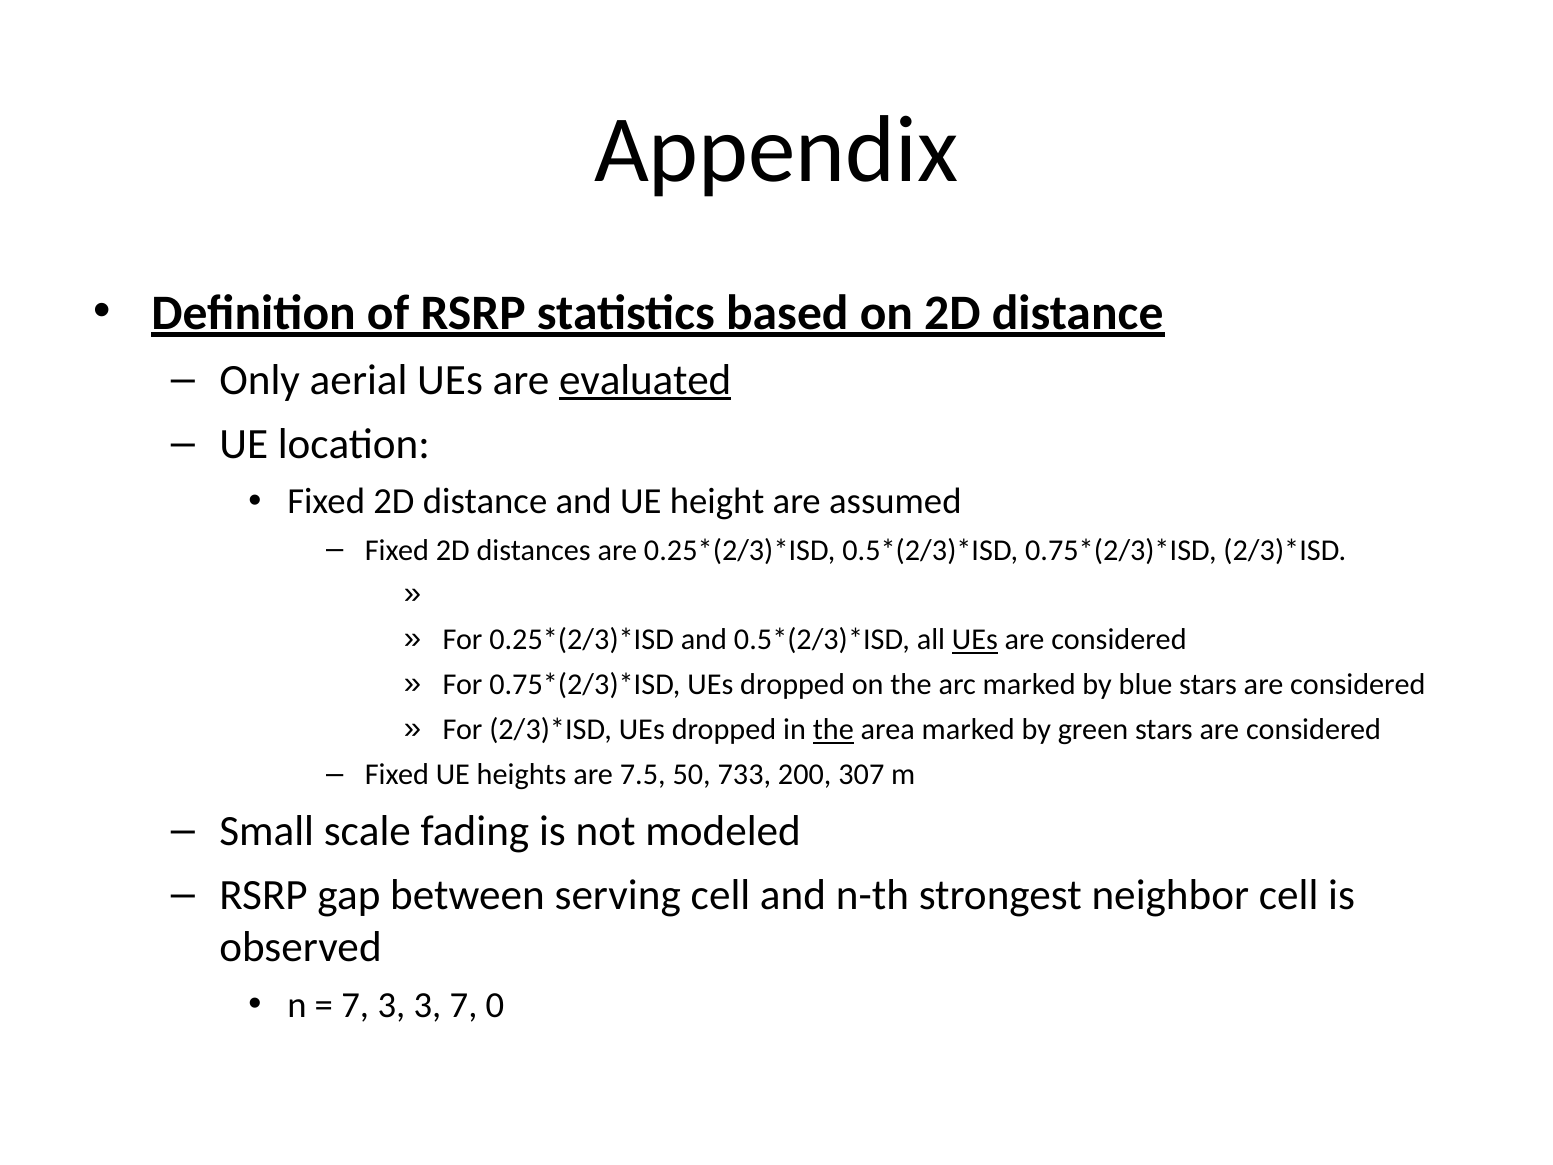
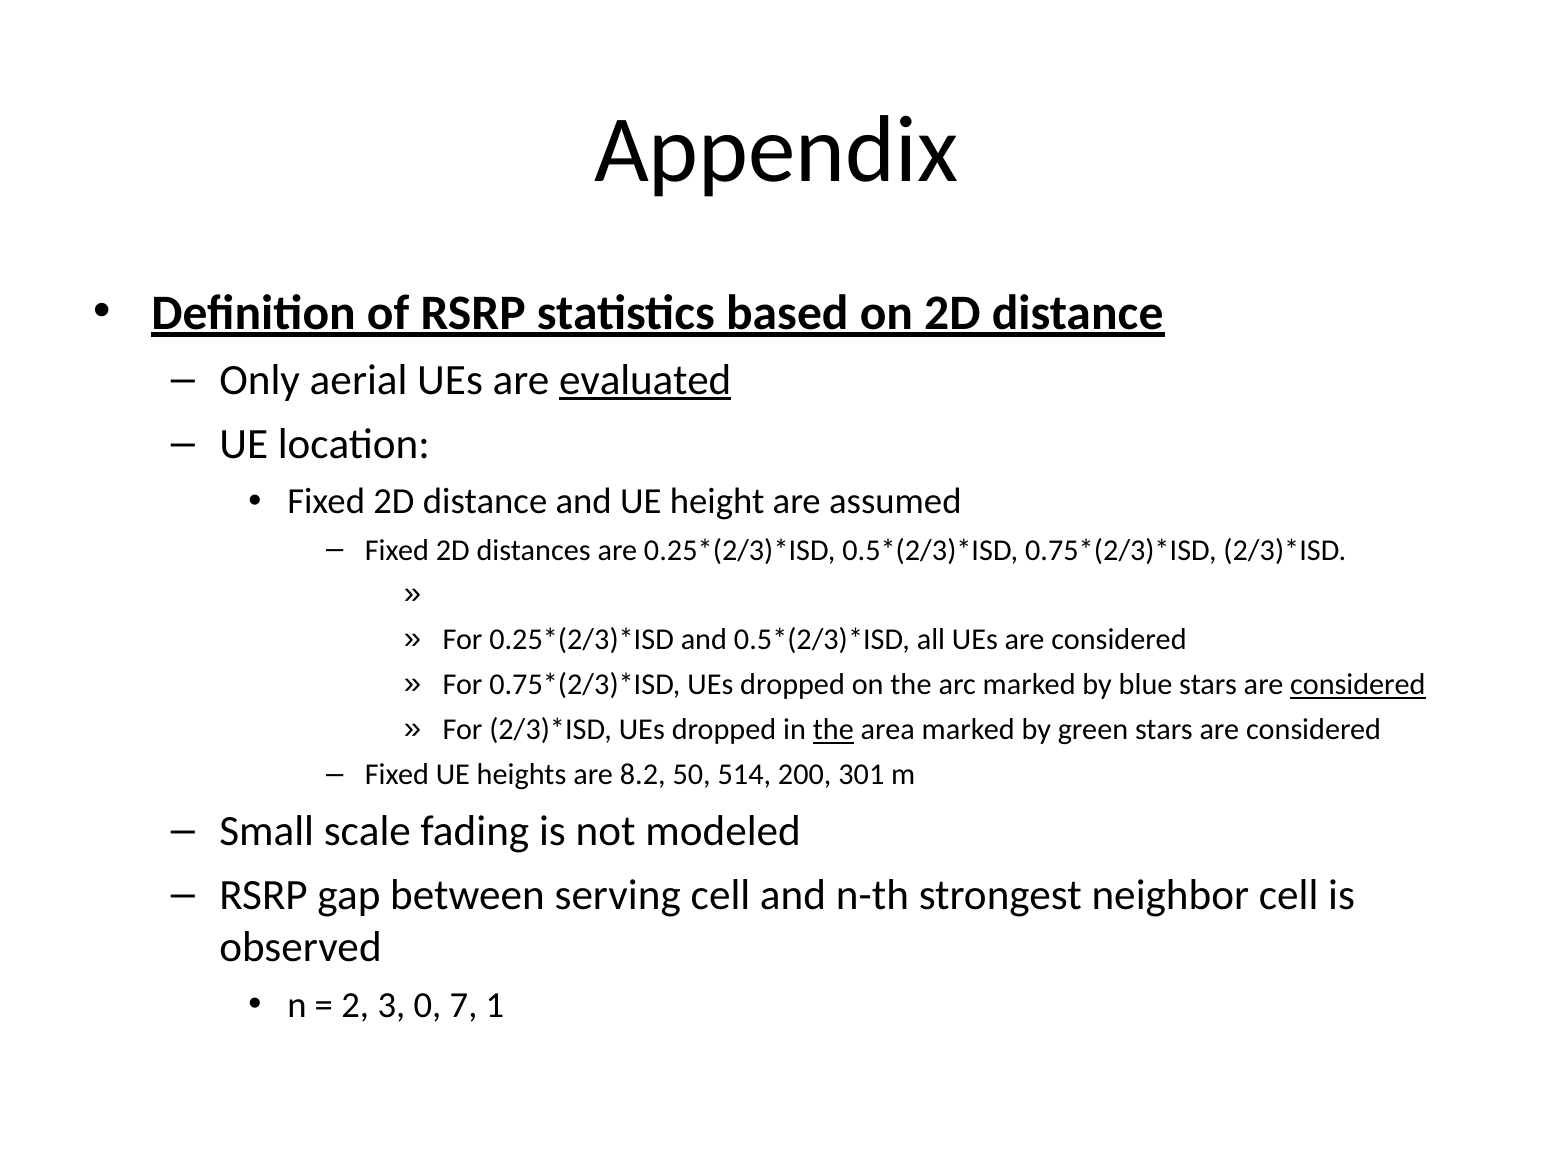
UEs underline: present -> none (975, 640)
considered underline: none -> present (1358, 685)
7.5: 7.5 -> 8.2 (643, 774)
733: 733 -> 514 (744, 774)
307: 307 -> 301 (861, 774)
7: 7 -> 2 (355, 1005)
3 3: 3 -> 0 (427, 1005)
0: 0 -> 1 (495, 1005)
